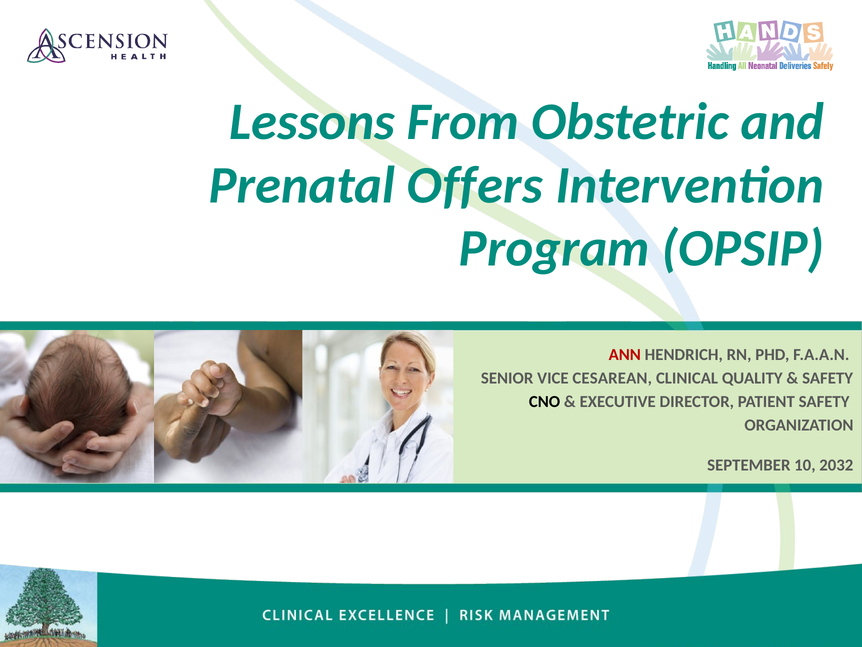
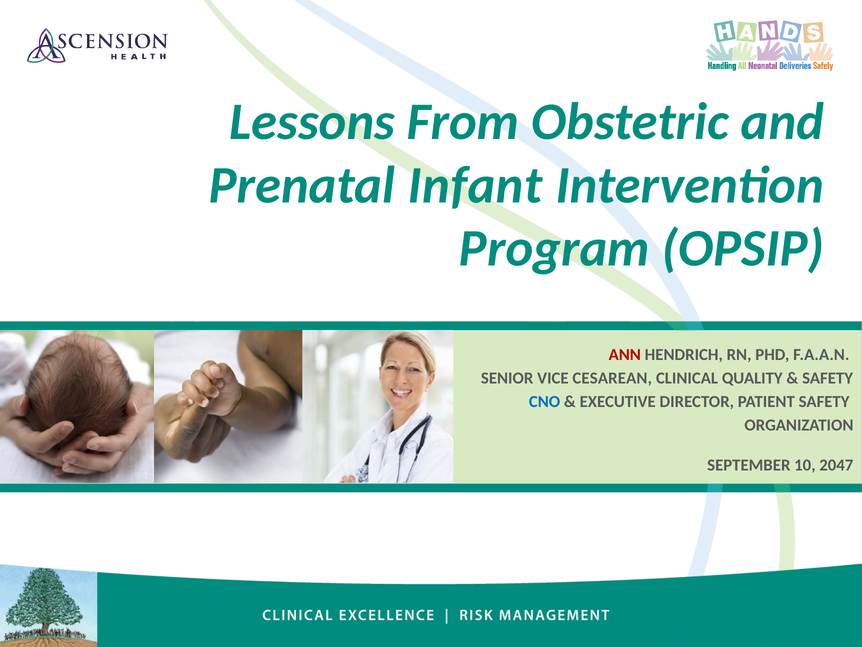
Offers: Offers -> Infant (475, 185)
CNO colour: black -> blue (545, 401)
2032: 2032 -> 2047 (836, 465)
